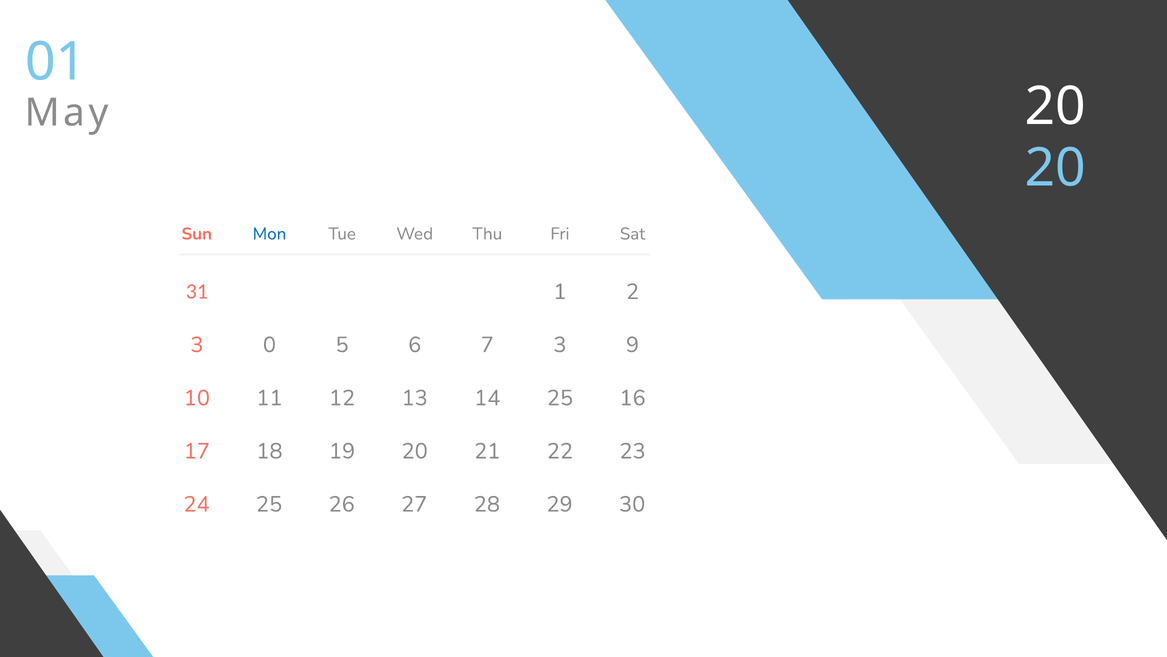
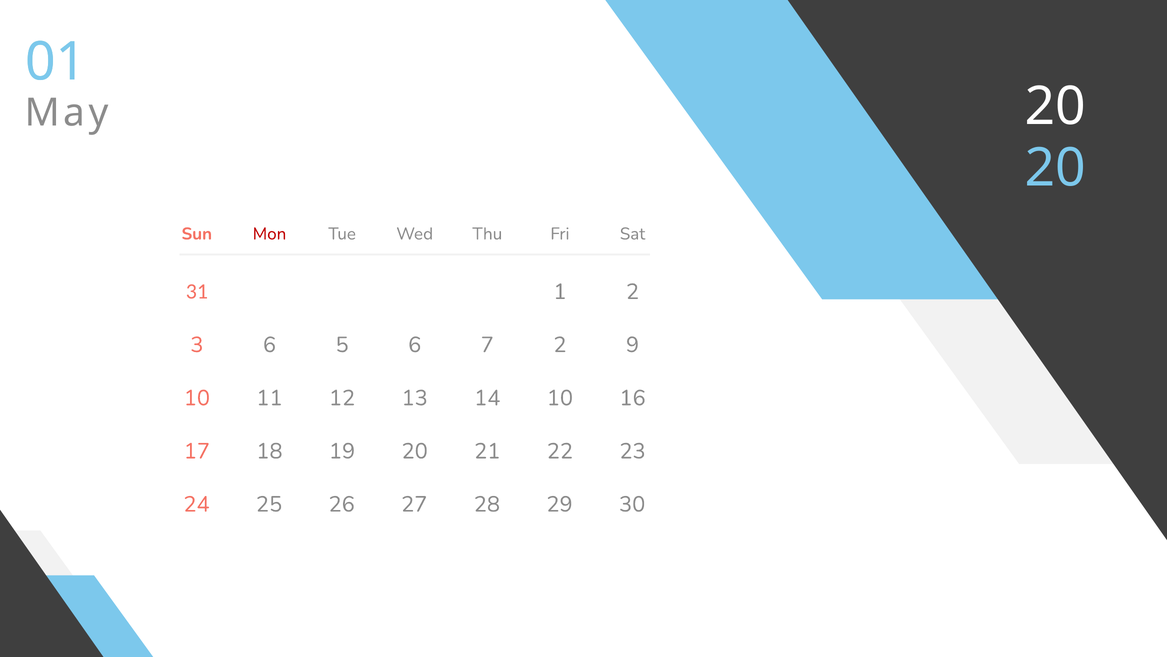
Mon colour: blue -> red (269, 234)
3 0: 0 -> 6 (269, 345)
7 3: 3 -> 2 (560, 345)
14 25: 25 -> 10 (560, 398)
